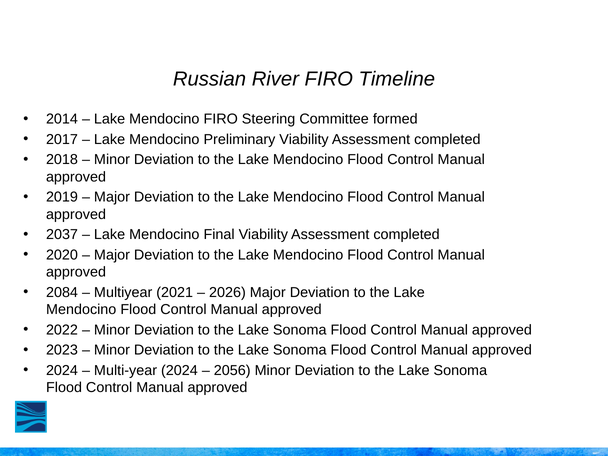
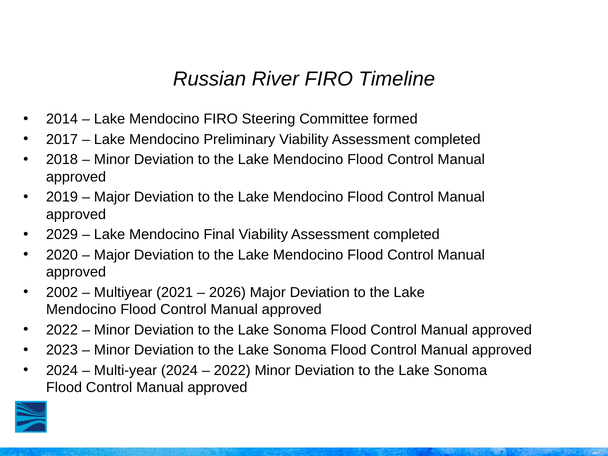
2037: 2037 -> 2029 (62, 235)
2084: 2084 -> 2002 (62, 292)
2056: 2056 -> 2022 (232, 370)
